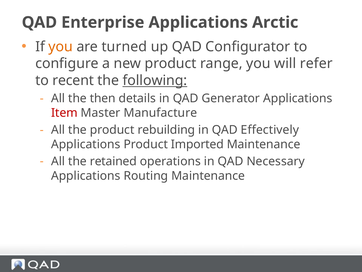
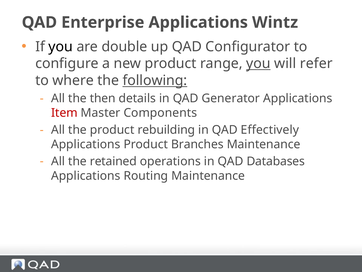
Arctic: Arctic -> Wintz (275, 22)
you colour: orange -> black (61, 47)
turned: turned -> double (124, 47)
you underline: none -> present (258, 63)
recent: recent -> where (73, 80)
Manufacture: Manufacture -> Components (160, 113)
Imported: Imported -> Branches (197, 144)
Necessary: Necessary -> Databases (276, 161)
